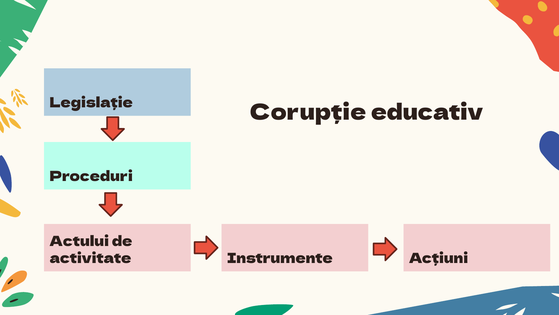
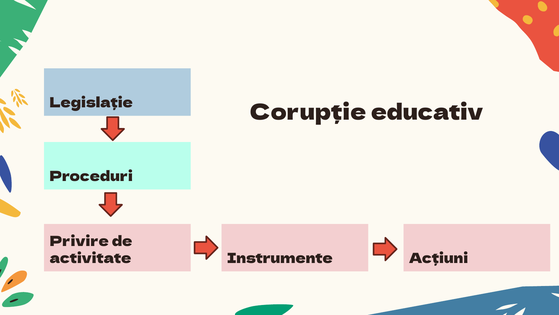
Actului: Actului -> Privire (79, 241)
